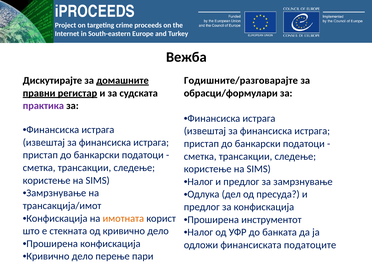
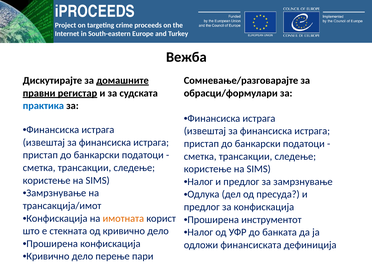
Годишните/разговарајте: Годишните/разговарајте -> Сомневање/разговарајте (241, 80)
практика colour: purple -> blue (43, 106)
податоците: податоците -> дефиниција (310, 245)
